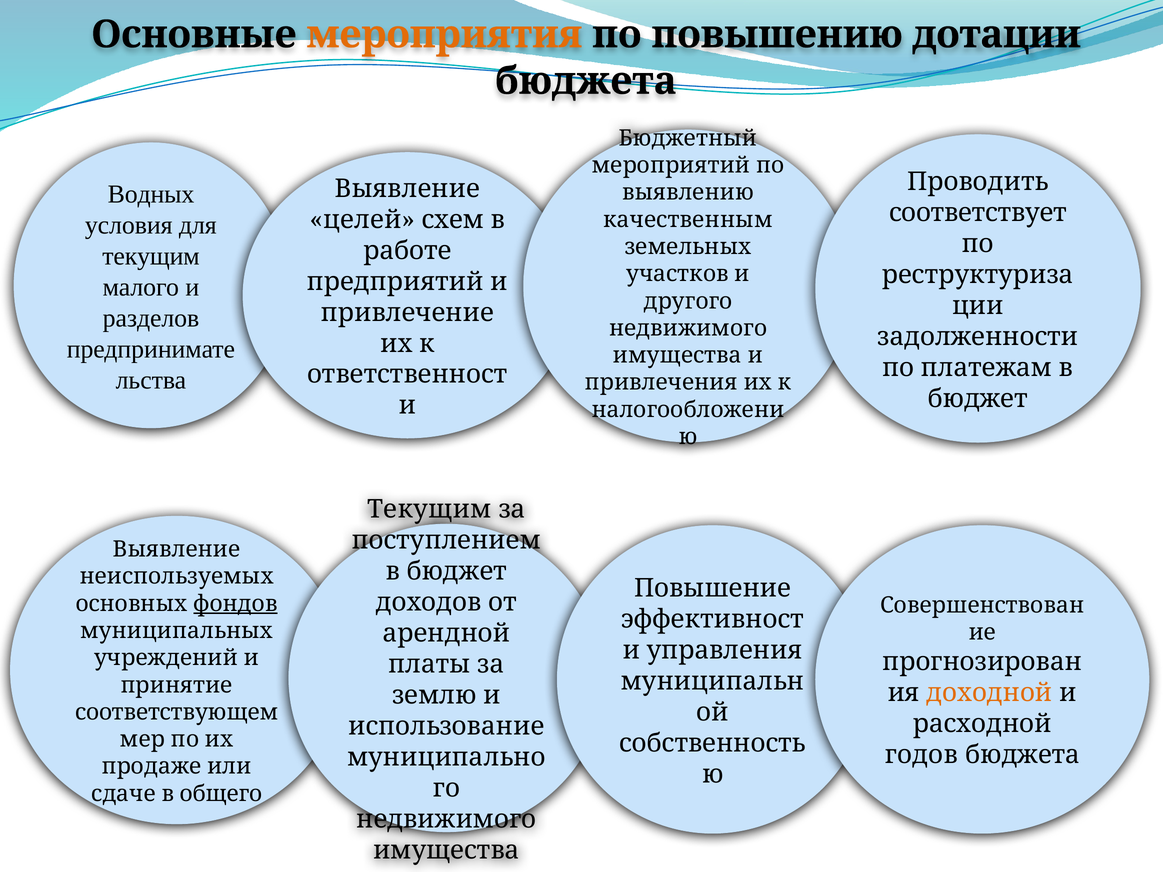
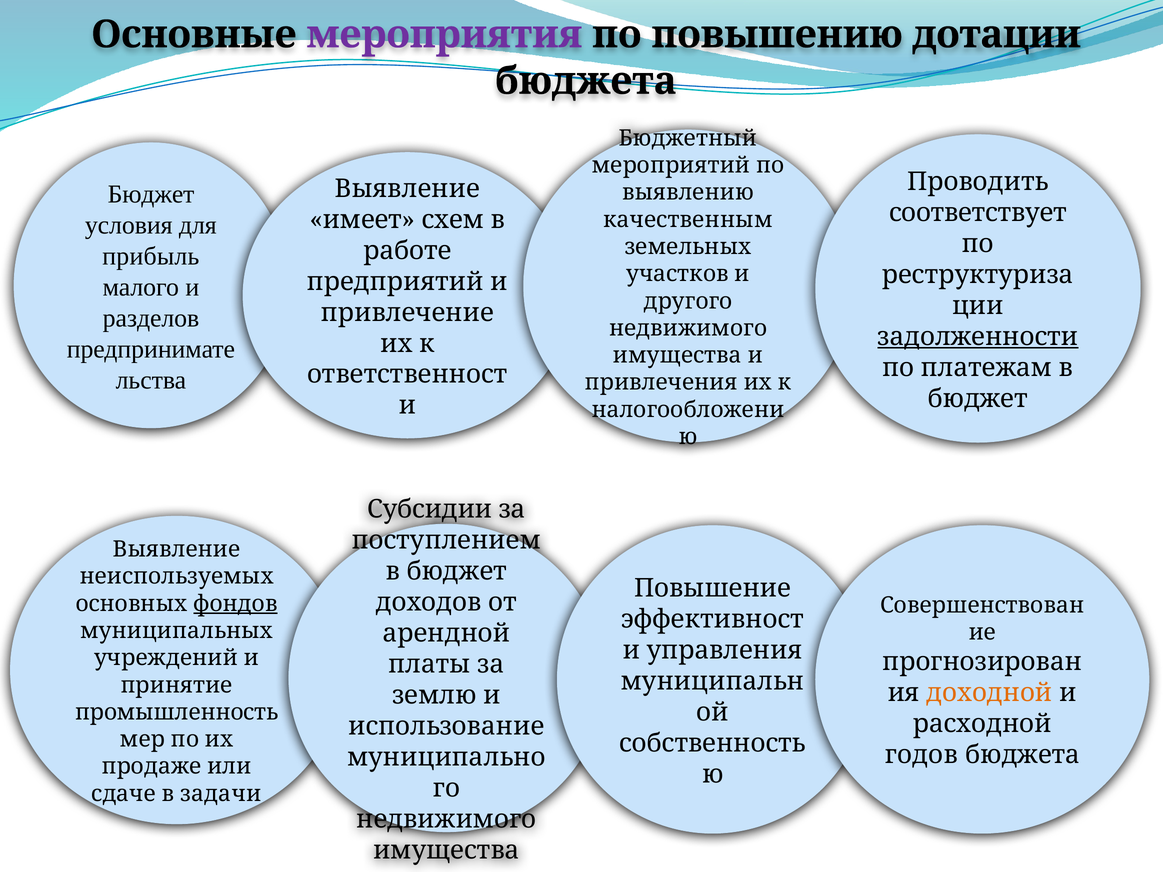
мероприятия colour: orange -> purple (444, 35)
Водных: Водных -> Бюджет (151, 194)
целей: целей -> имеет (362, 220)
текущим: текущим -> прибыль (151, 256)
задолженности underline: none -> present (978, 337)
Текущим: Текущим -> Субсидии (430, 509)
соответствующем: соответствующем -> промышленность (177, 712)
общего: общего -> задачи (221, 794)
